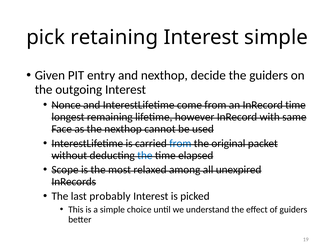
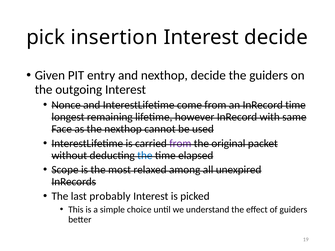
retaining: retaining -> insertion (114, 38)
Interest simple: simple -> decide (276, 38)
from colour: blue -> purple (180, 143)
